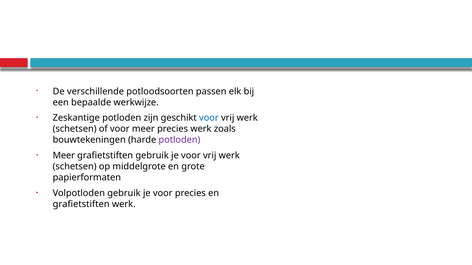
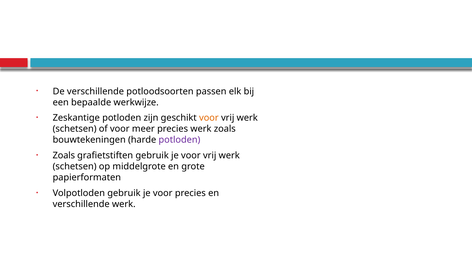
voor colour: blue -> orange (209, 118)
Meer: Meer -> Zoals (64, 156)
grafietstiften: grafietstiften -> verschillende (81, 205)
